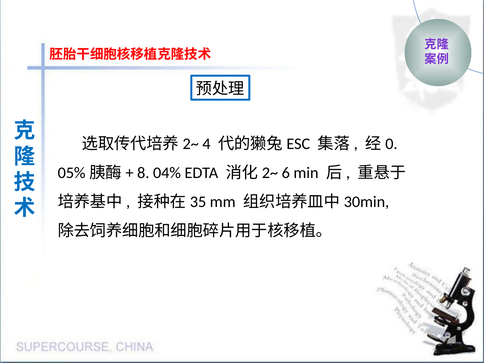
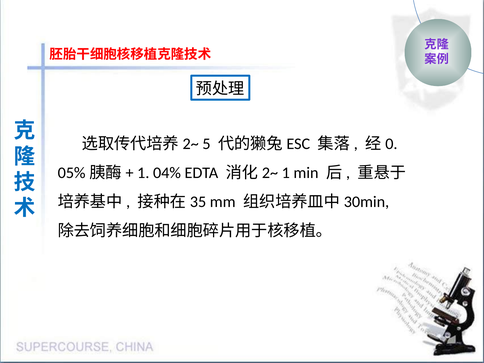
4: 4 -> 5 (206, 144)
8: 8 -> 1 (143, 173)
6: 6 -> 1 (286, 173)
